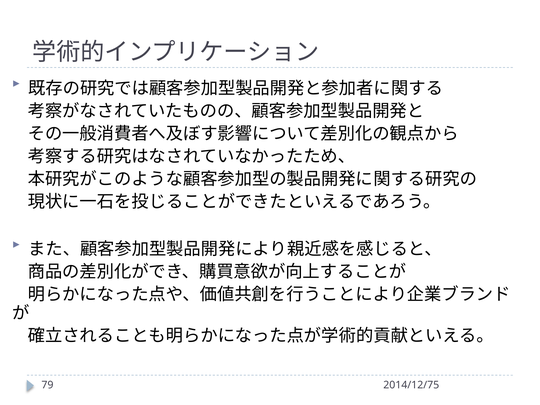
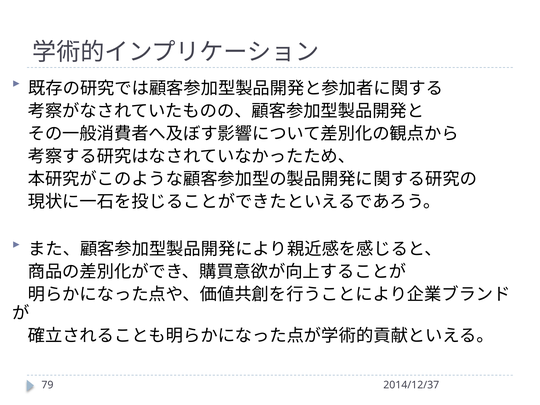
2014/12/75: 2014/12/75 -> 2014/12/37 (411, 385)
